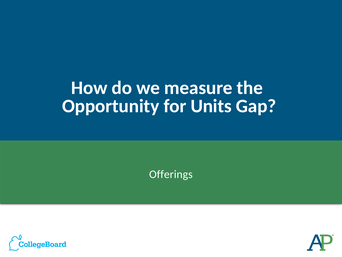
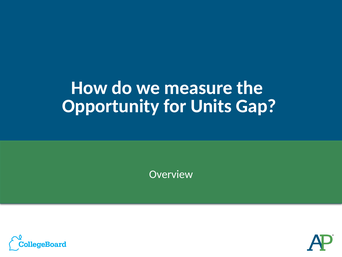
Offerings: Offerings -> Overview (171, 174)
